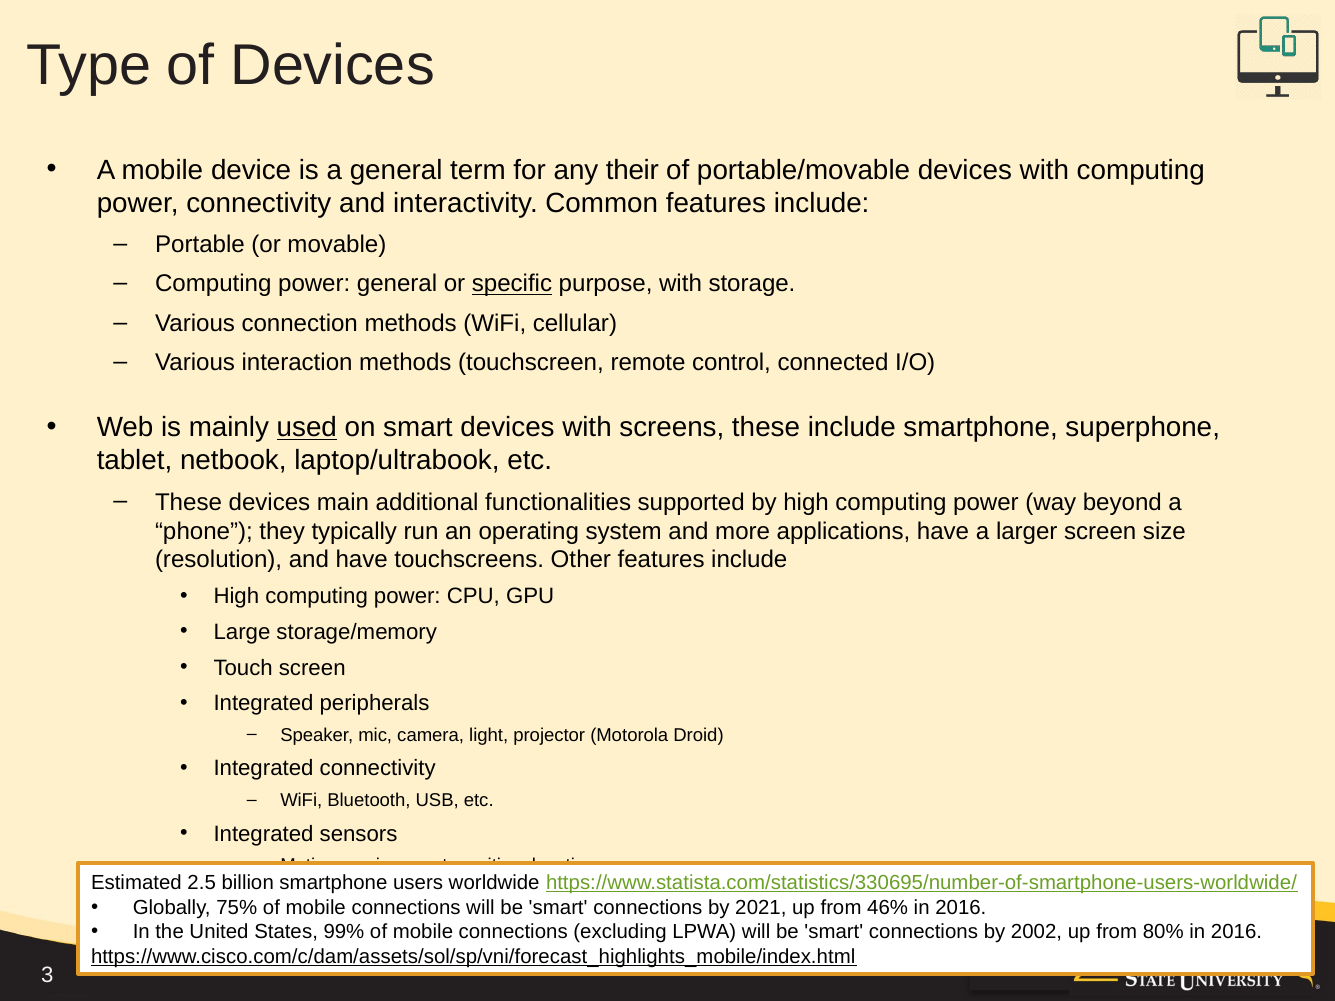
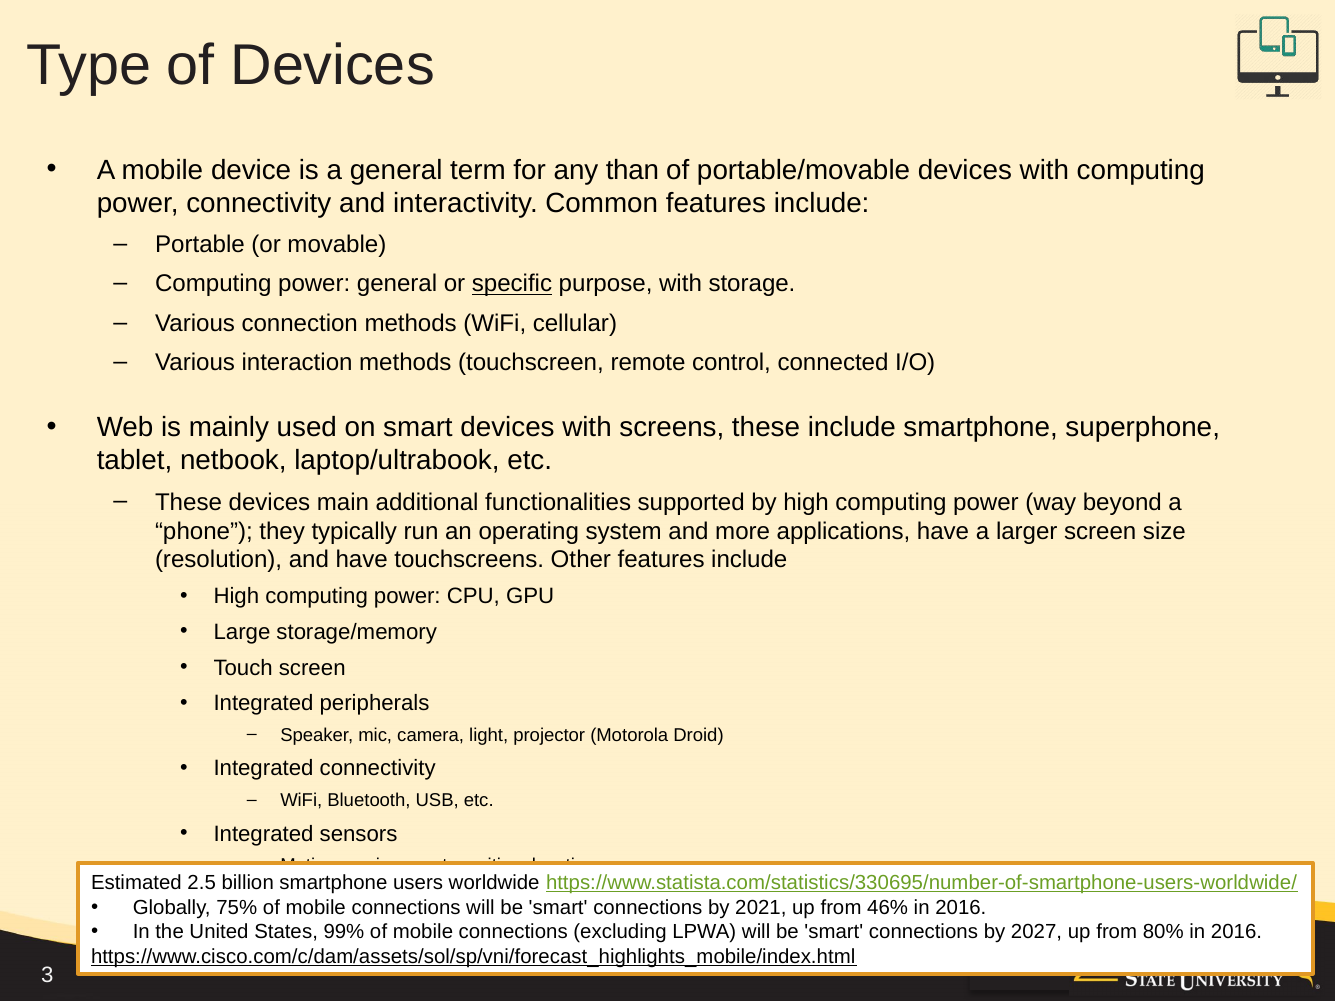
their: their -> than (632, 170)
used underline: present -> none (307, 428)
2002: 2002 -> 2027 (1037, 932)
